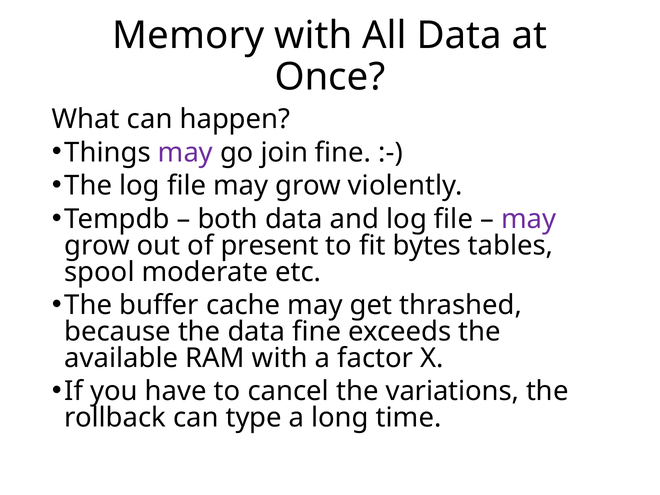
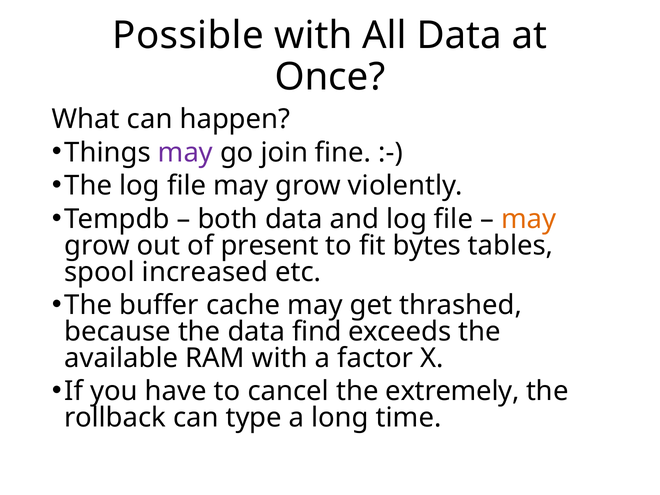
Memory: Memory -> Possible (188, 35)
may colour: purple -> orange (529, 219)
moderate: moderate -> increased (205, 272)
data fine: fine -> find (317, 332)
variations: variations -> extremely (452, 391)
